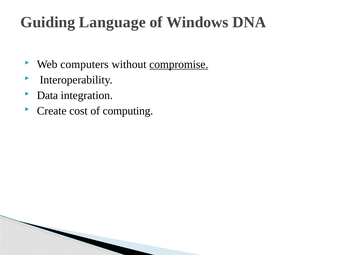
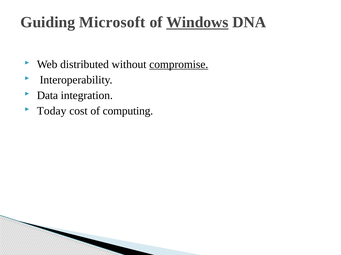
Language: Language -> Microsoft (112, 22)
Windows underline: none -> present (197, 22)
computers: computers -> distributed (85, 65)
Create: Create -> Today (52, 111)
